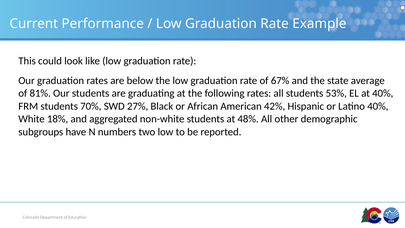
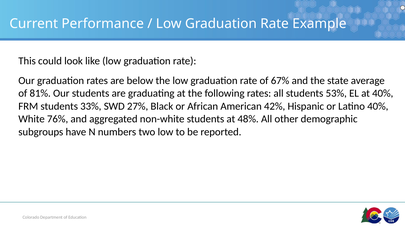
70%: 70% -> 33% (91, 106)
18%: 18% -> 76% (58, 119)
